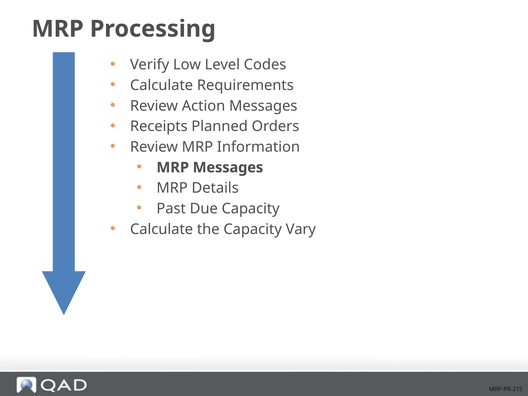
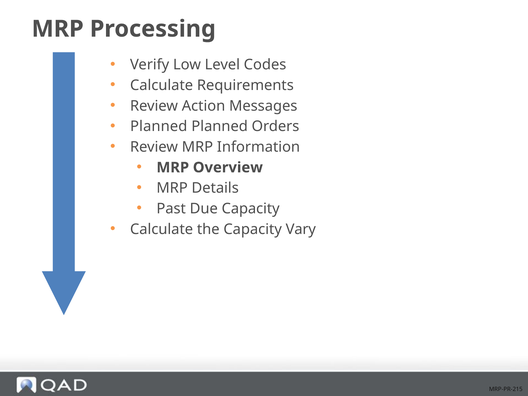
Receipts: Receipts -> Planned (159, 126)
MRP Messages: Messages -> Overview (228, 168)
